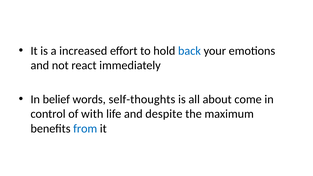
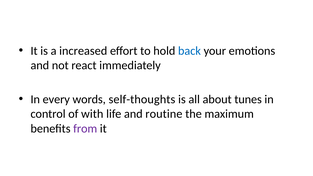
belief: belief -> every (56, 99)
come: come -> tunes (248, 99)
despite: despite -> routine (164, 114)
from colour: blue -> purple (85, 129)
